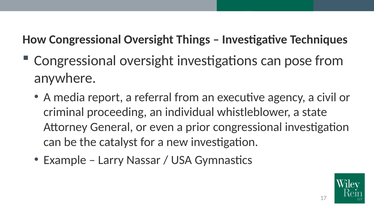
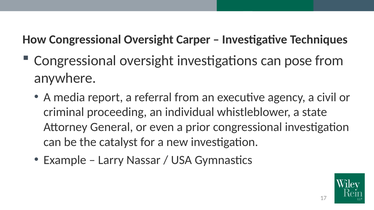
Things: Things -> Carper (193, 40)
